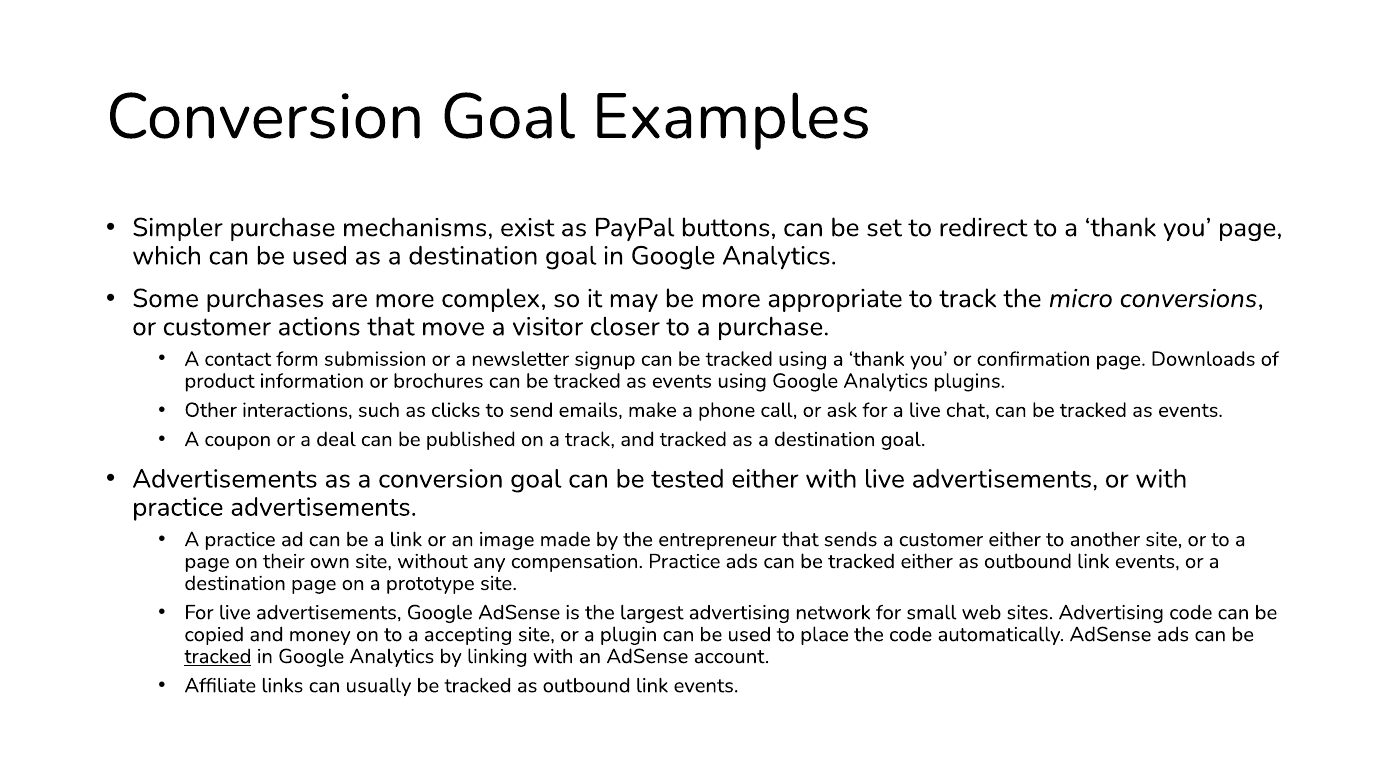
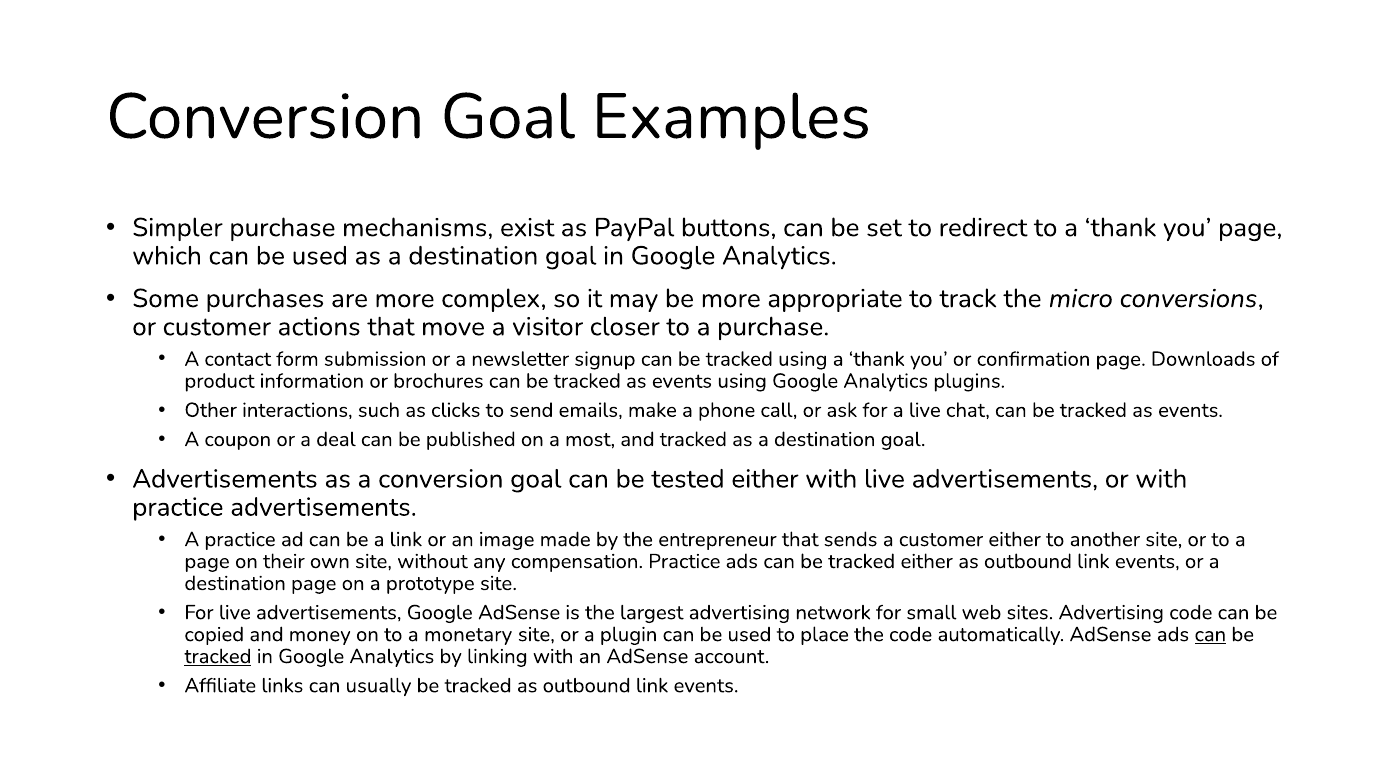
a track: track -> most (590, 439)
accepting: accepting -> monetary (468, 634)
can underline: none -> present (1210, 634)
